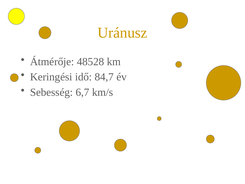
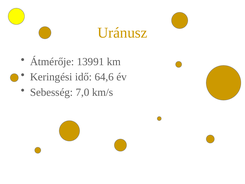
48528: 48528 -> 13991 (91, 62)
84,7: 84,7 -> 64,6 (104, 77)
6,7: 6,7 -> 7,0 (82, 92)
